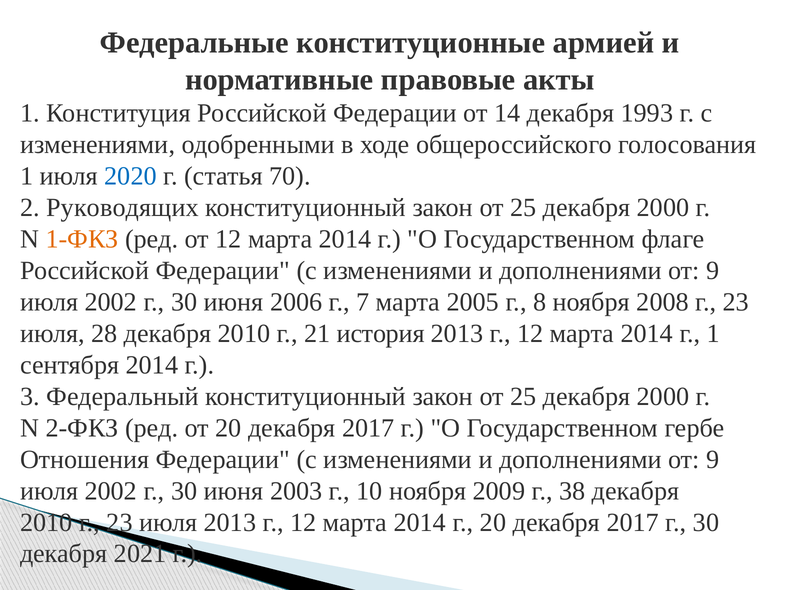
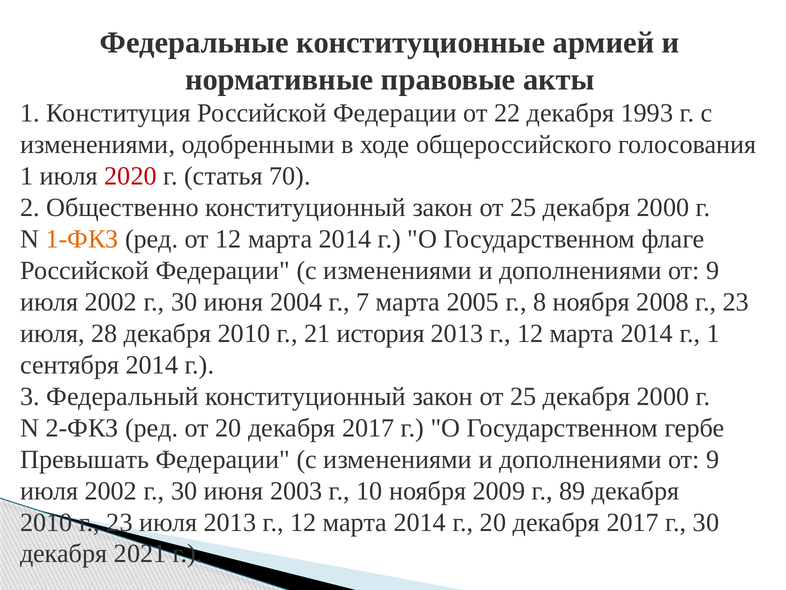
14: 14 -> 22 (507, 113)
2020 colour: blue -> red (131, 176)
Руководящих: Руководящих -> Общественно (123, 208)
2006: 2006 -> 2004 (296, 302)
Отношения: Отношения -> Превышать (85, 459)
38: 38 -> 89 (572, 490)
